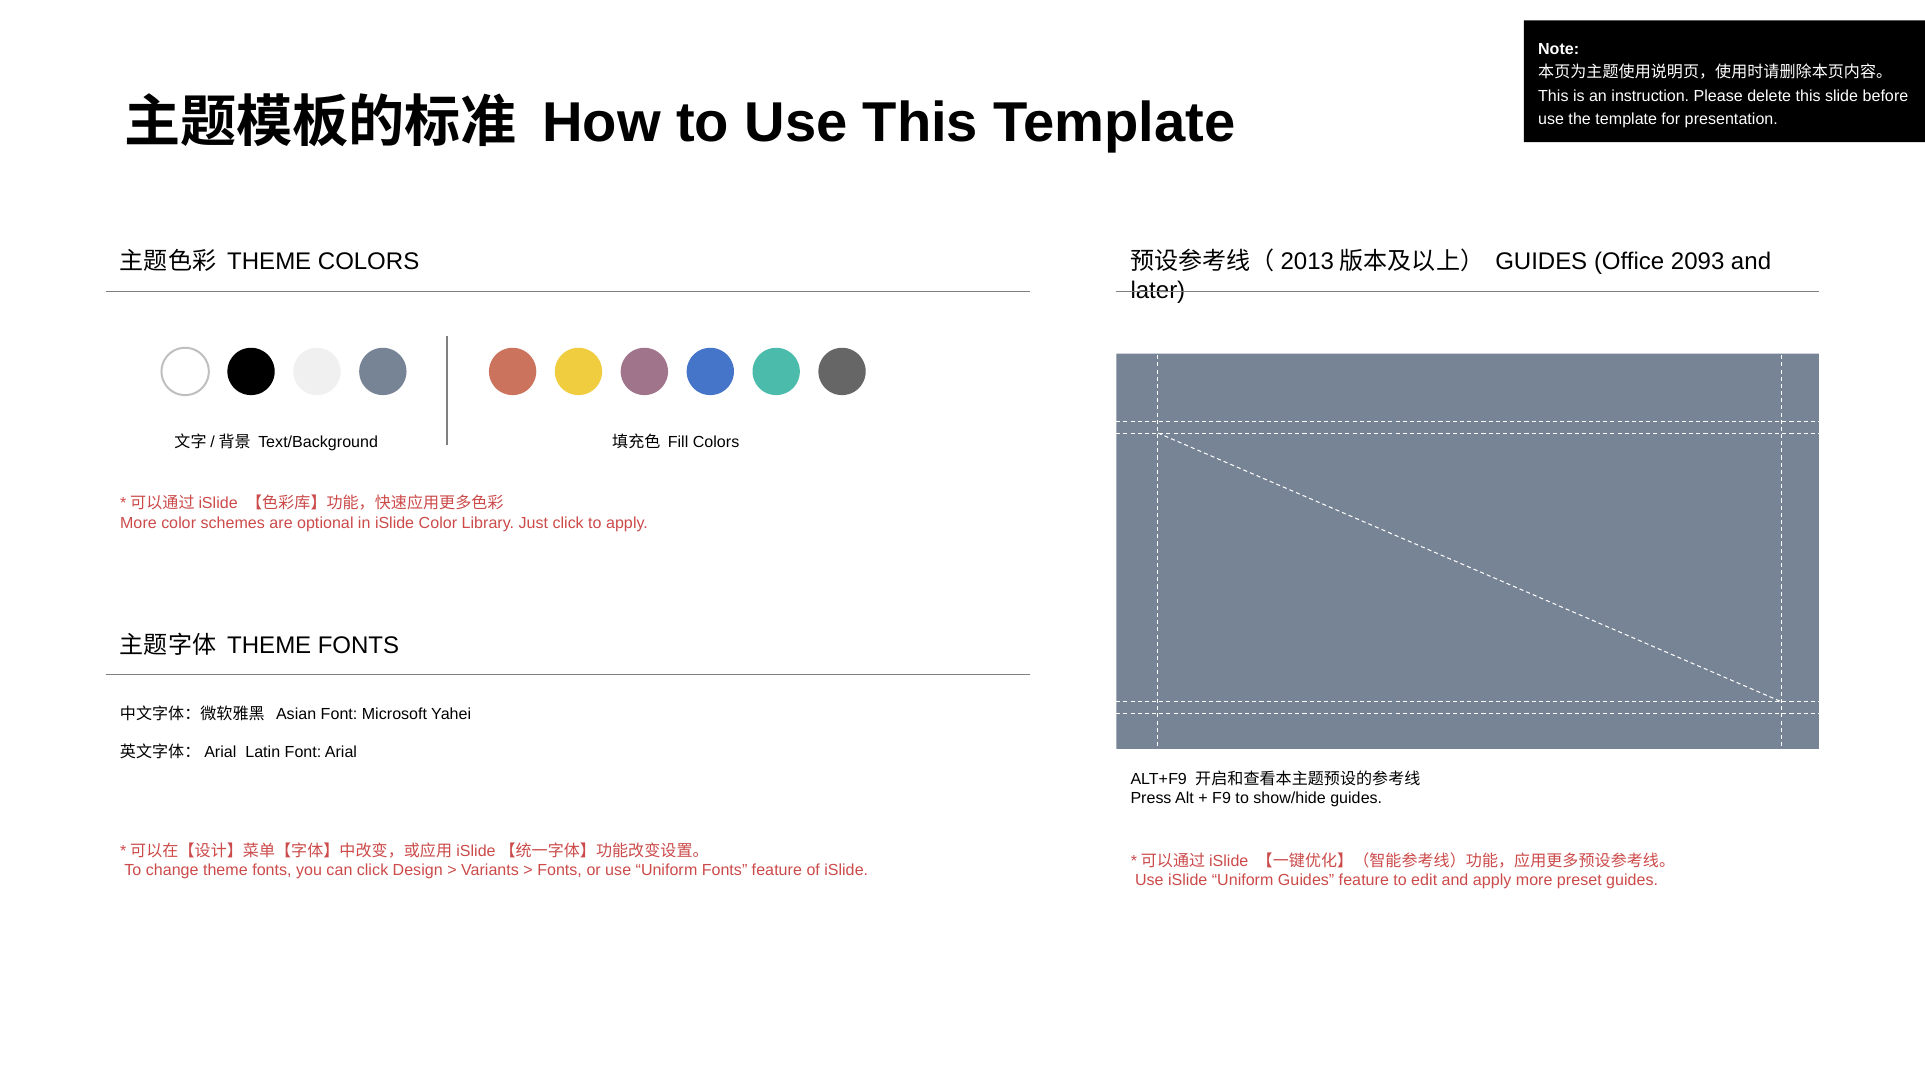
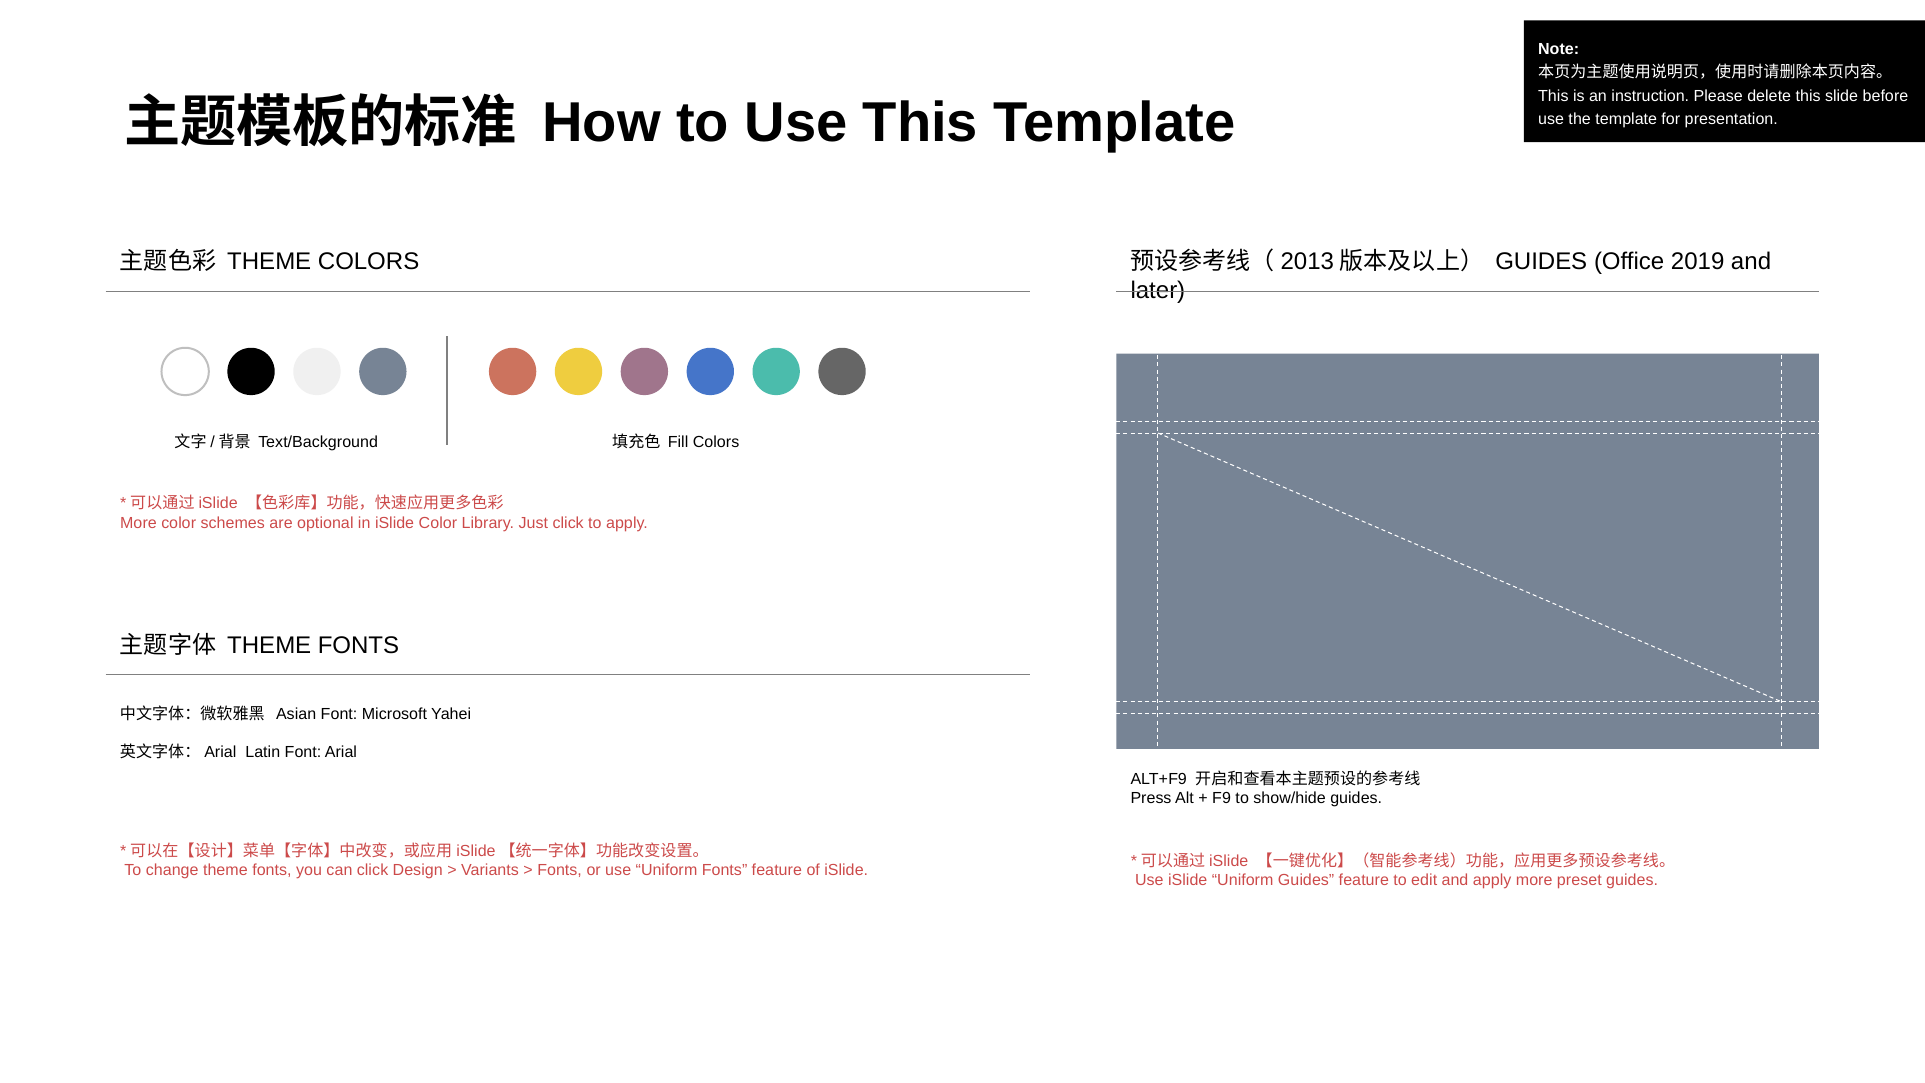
2093: 2093 -> 2019 (1698, 262)
